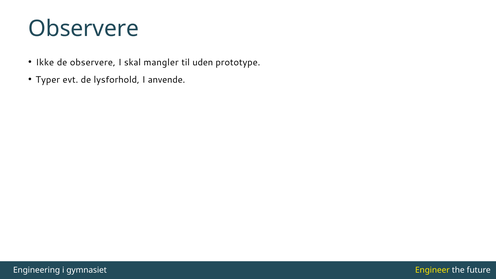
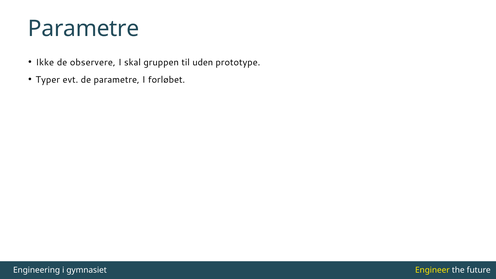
Observere: Observere -> Parametre (84, 29)
mangler: mangler -> gruppen (161, 62)
de lysforhold: lysforhold -> parametre (117, 80)
anvende: anvende -> forløbet (166, 80)
